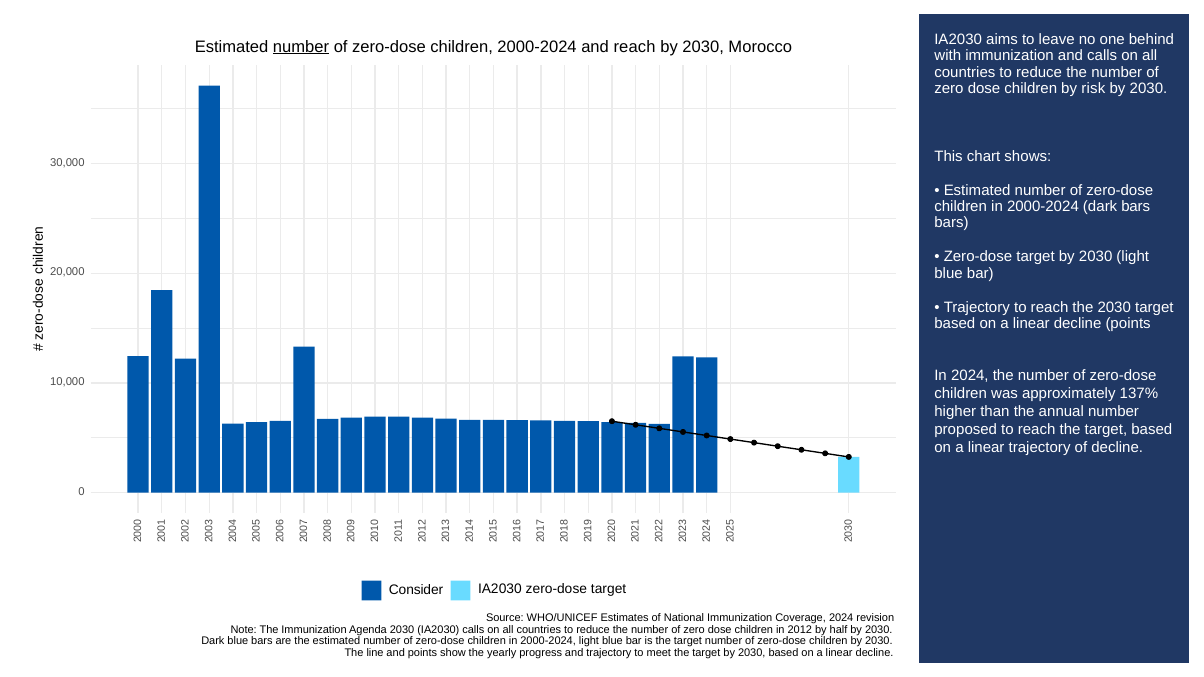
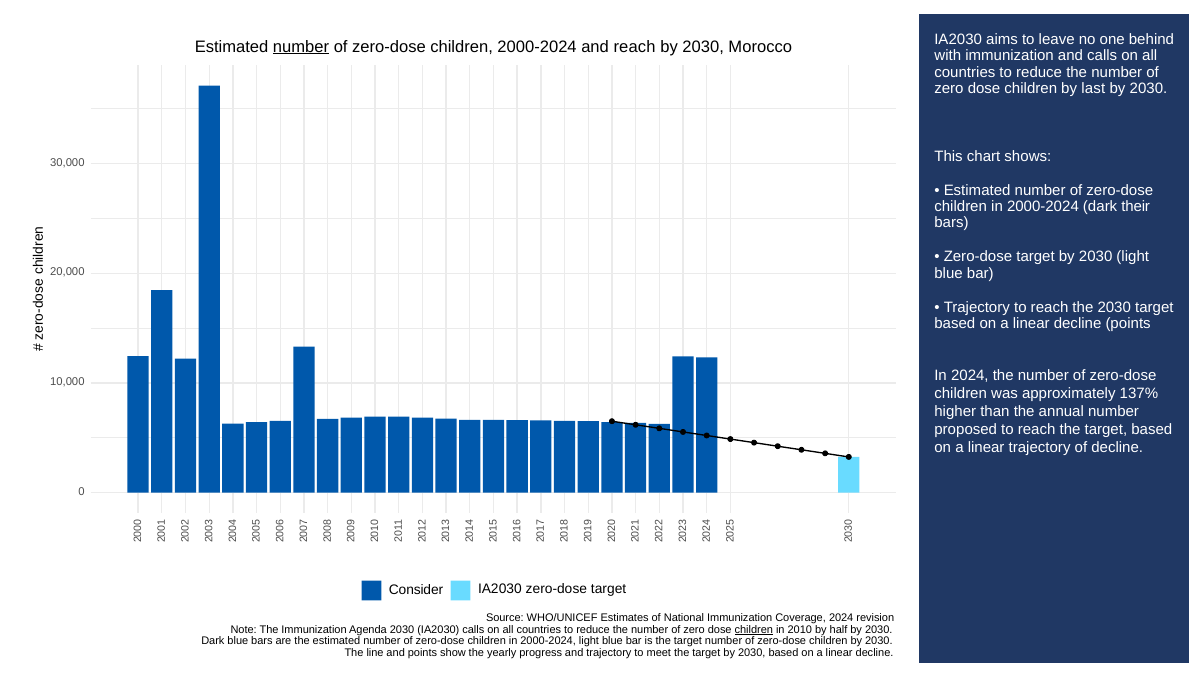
risk: risk -> last (1093, 88)
dark bars: bars -> their (1136, 207)
children underline: none -> present (754, 630)
2012: 2012 -> 2010 (800, 630)
